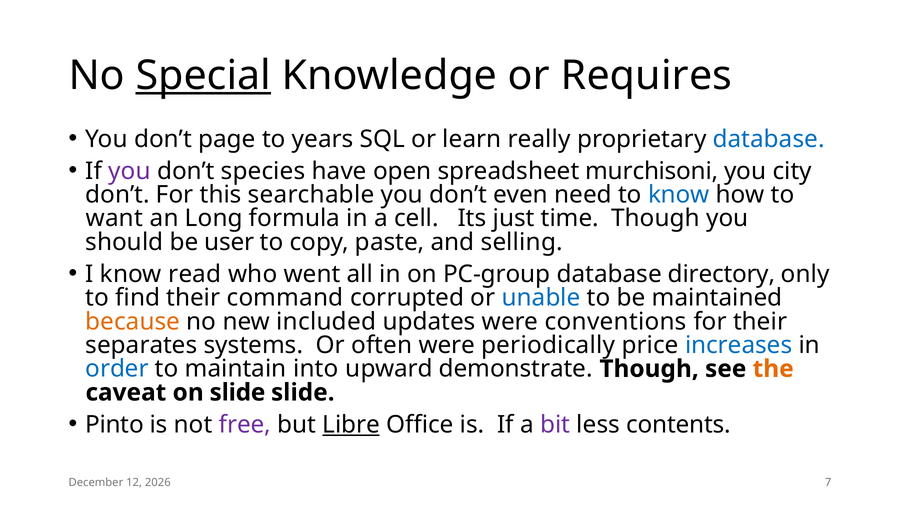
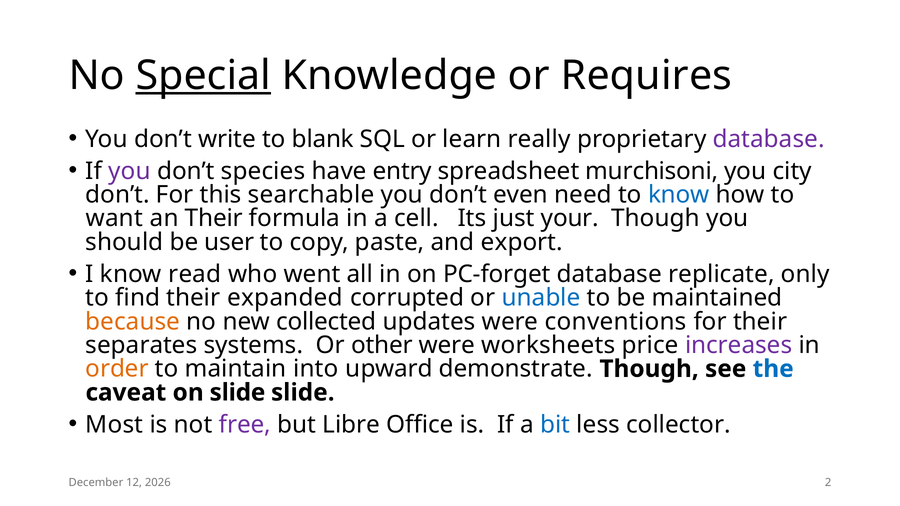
page: page -> write (227, 139)
years: years -> blank (323, 139)
database colour: blue -> purple (769, 139)
open: open -> entry (402, 171)
an Long: Long -> Their (214, 219)
time: time -> your (570, 219)
selling: selling -> export (522, 242)
PC-group: PC-group -> PC-forget (497, 274)
directory: directory -> replicate (721, 274)
command: command -> expanded (285, 298)
included: included -> collected (326, 322)
often: often -> other (382, 345)
periodically: periodically -> worksheets (548, 345)
increases colour: blue -> purple (739, 345)
order colour: blue -> orange (117, 369)
the colour: orange -> blue (773, 369)
Pinto: Pinto -> Most (114, 425)
Libre underline: present -> none (351, 425)
bit colour: purple -> blue (555, 425)
contents: contents -> collector (678, 425)
7: 7 -> 2 (828, 483)
